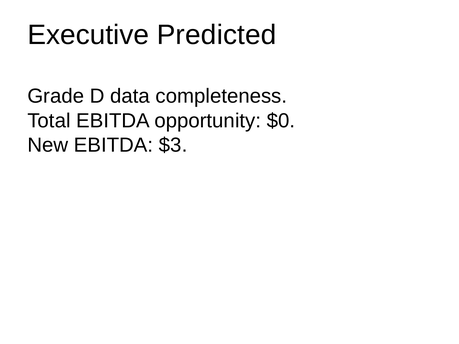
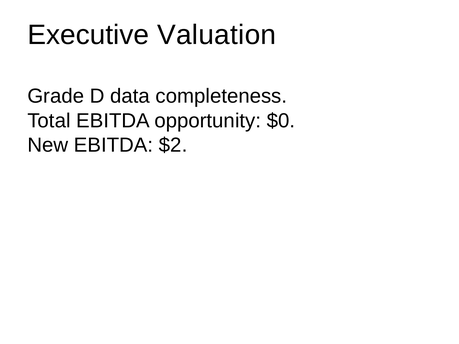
Predicted: Predicted -> Valuation (217, 35)
$3: $3 -> $2 (173, 145)
